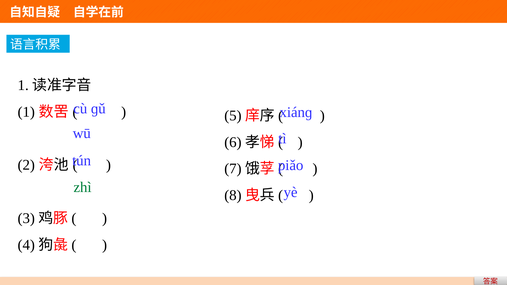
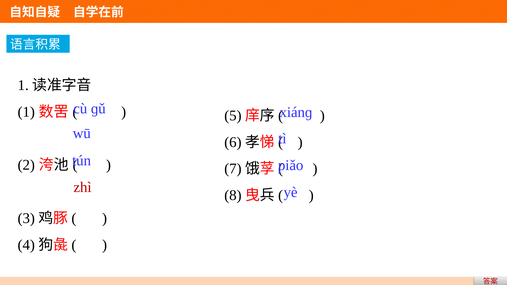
zhì colour: green -> red (83, 187)
